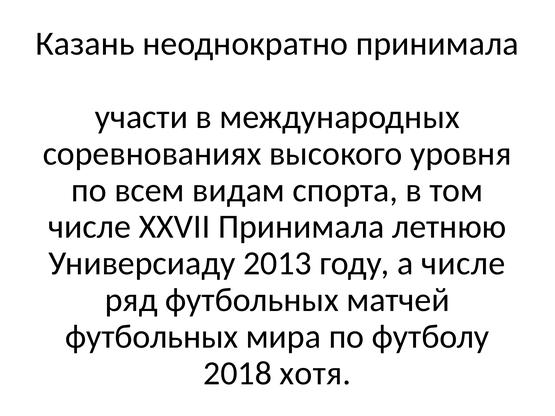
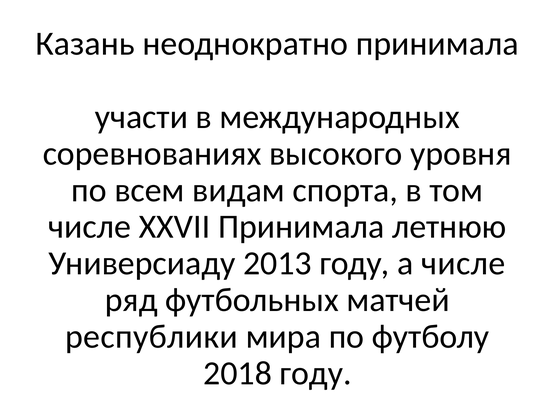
футбольных: футбольных -> республики (151, 337)
2018 хотя: хотя -> году (316, 373)
